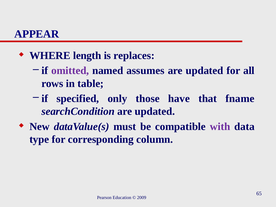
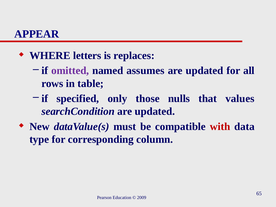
length: length -> letters (87, 56)
have: have -> nulls (179, 99)
fname: fname -> values (240, 99)
with colour: purple -> red (220, 126)
